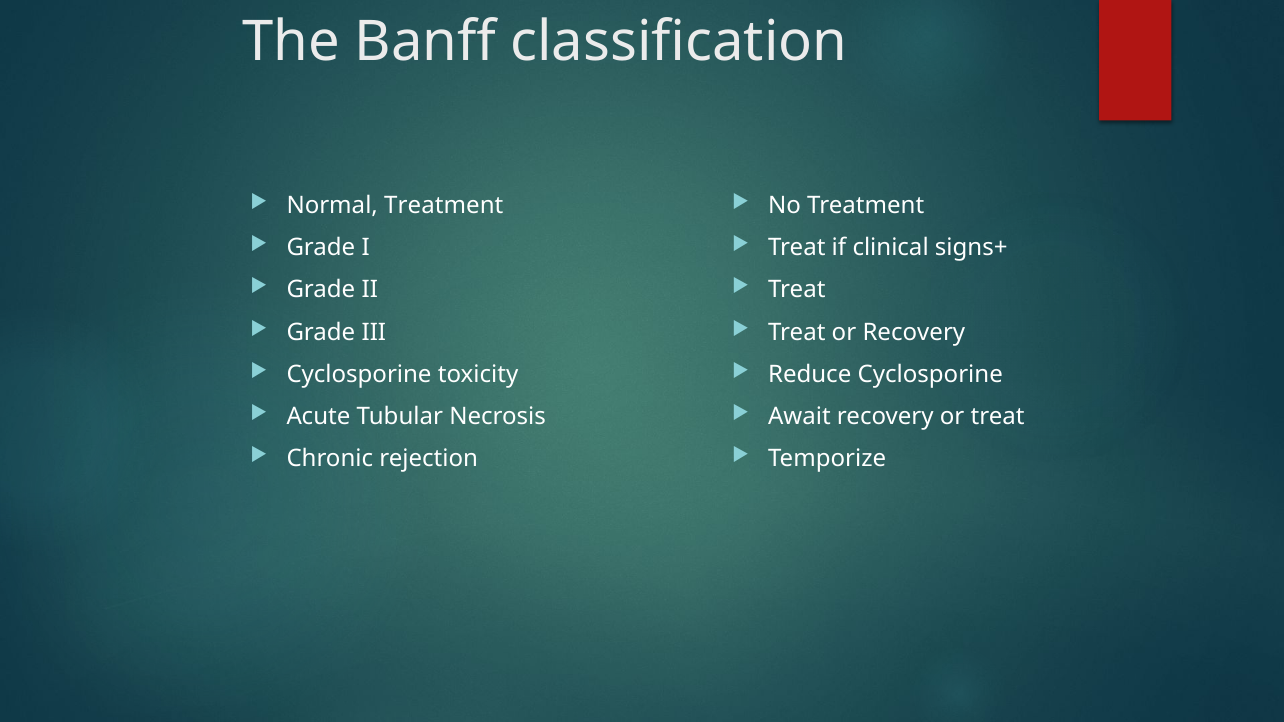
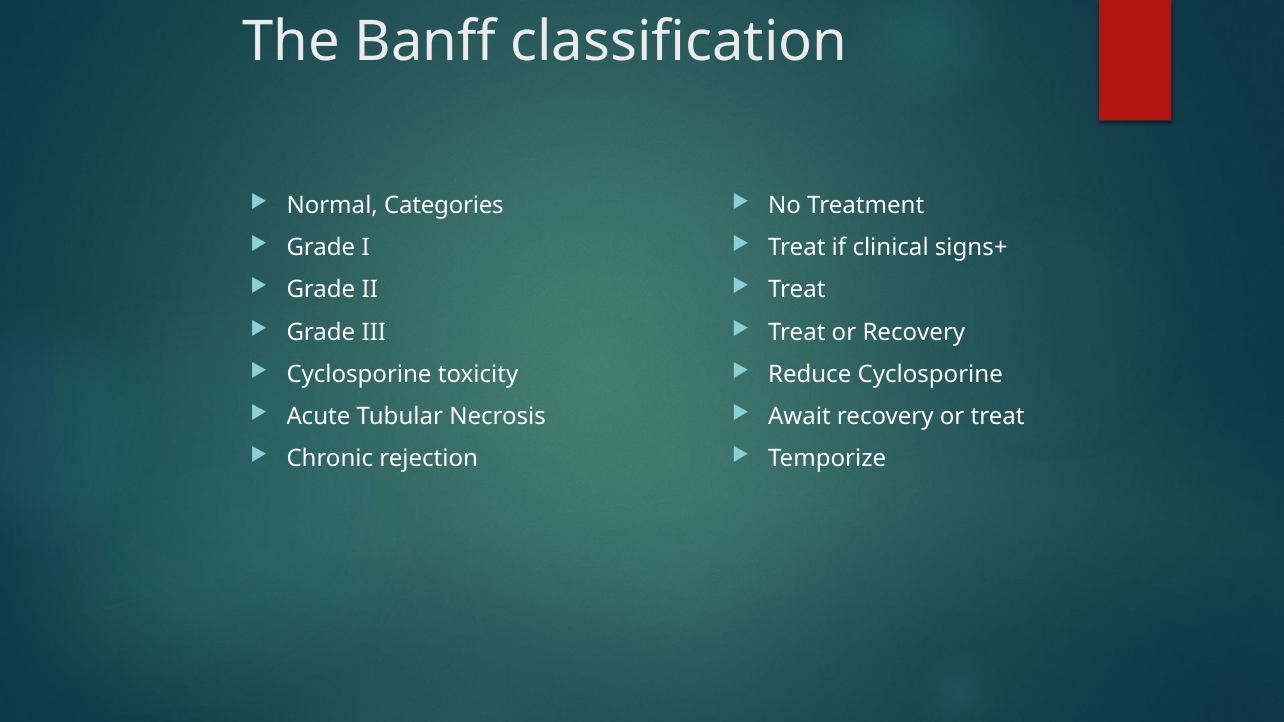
Normal Treatment: Treatment -> Categories (444, 206)
